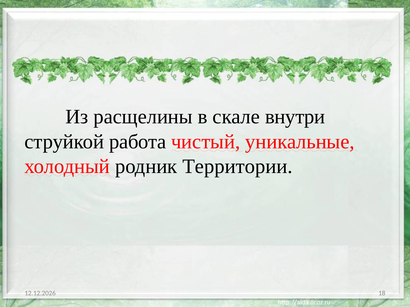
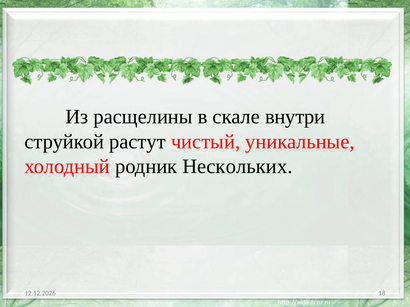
работа: работа -> растут (137, 142)
Территории: Территории -> Нескольких (237, 167)
